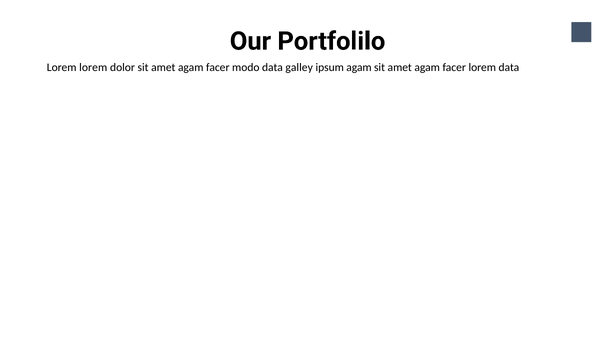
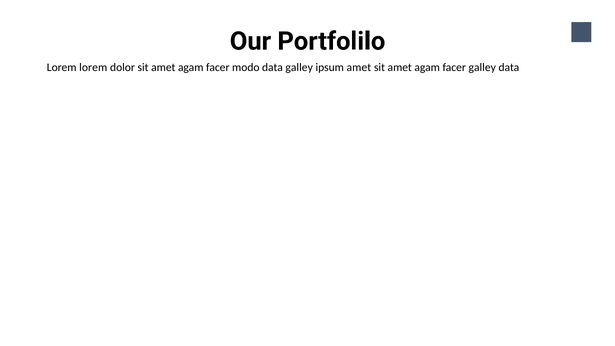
ipsum agam: agam -> amet (359, 67)
facer lorem: lorem -> galley (482, 67)
